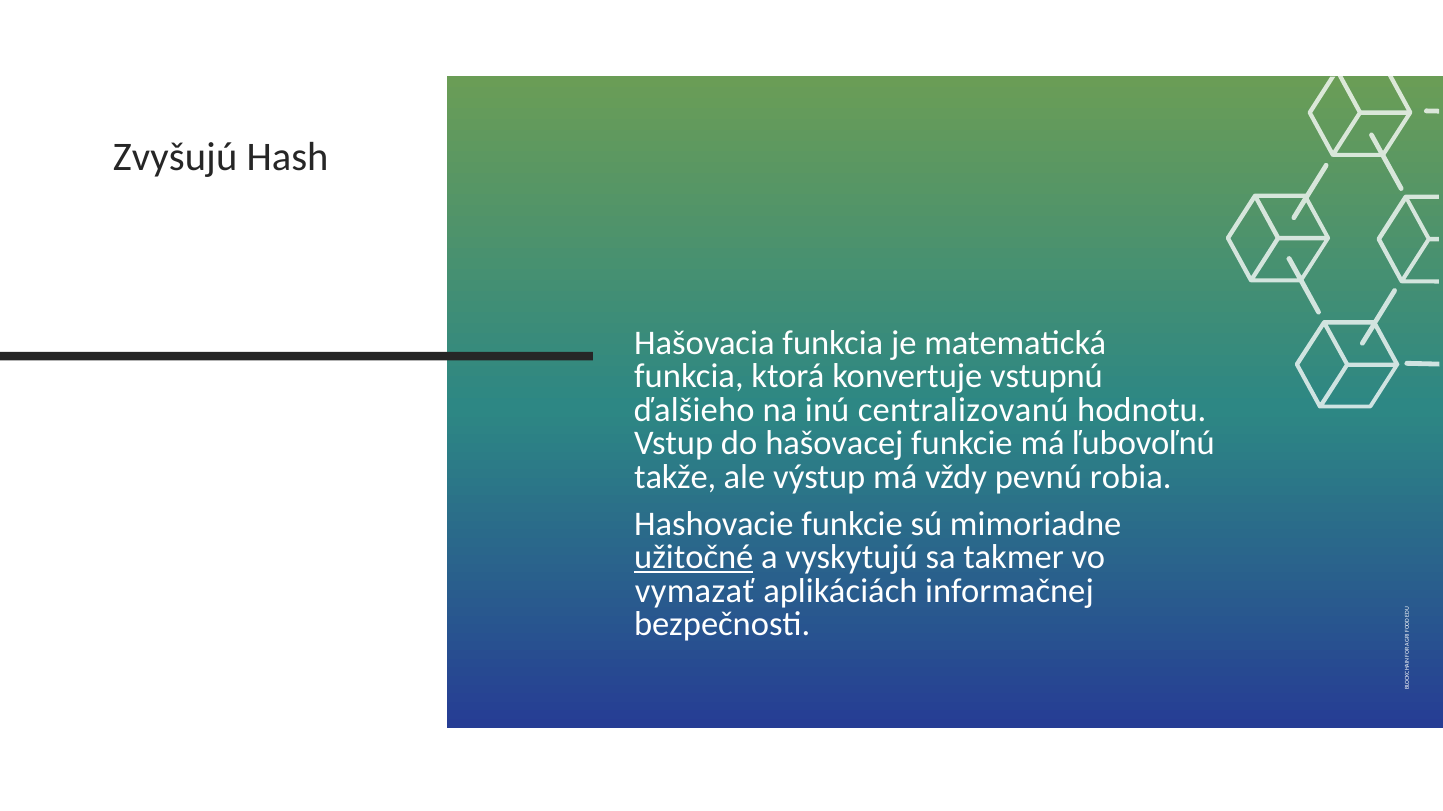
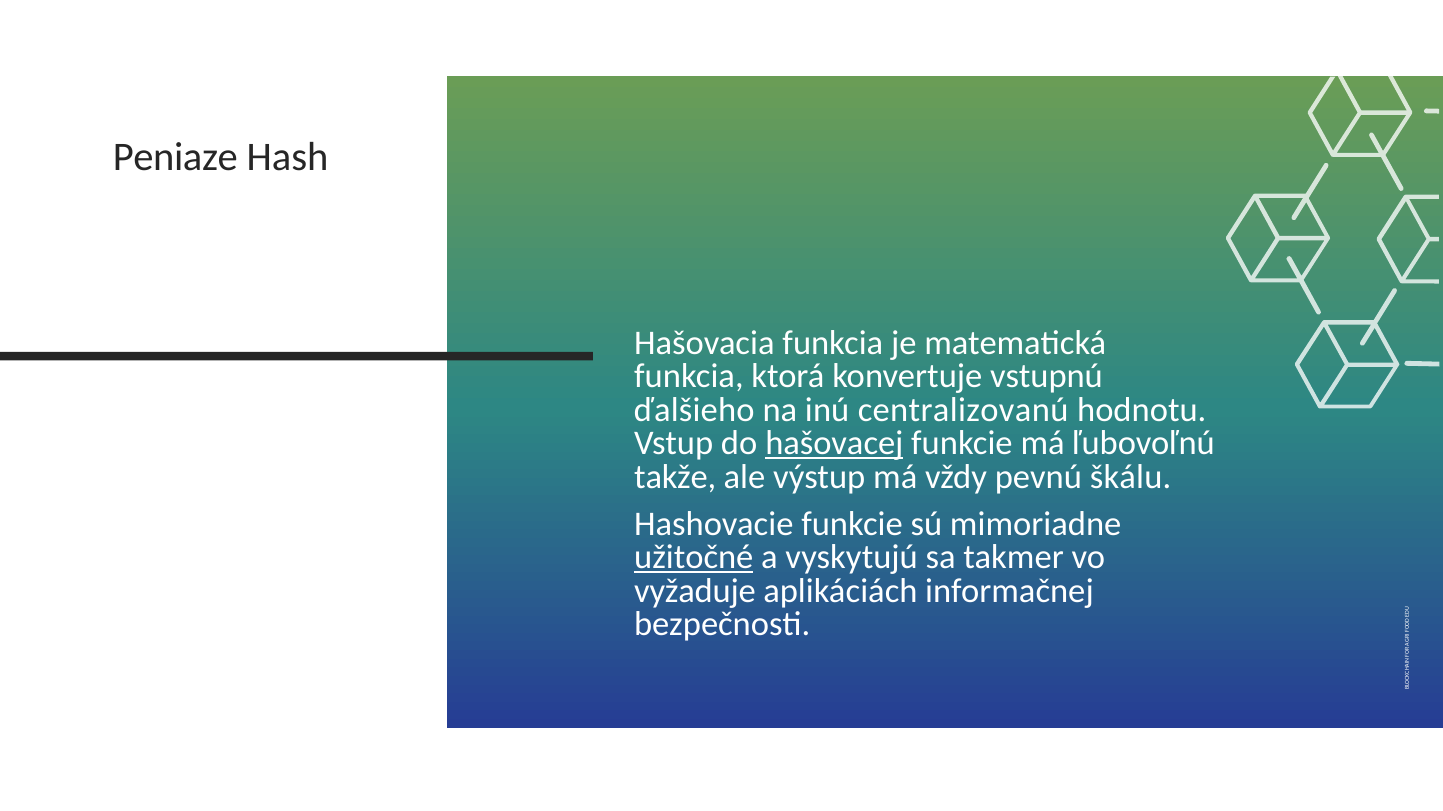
Zvyšujú: Zvyšujú -> Peniaze (175, 158)
hašovacej underline: none -> present (834, 444)
robia: robia -> škálu (1131, 477)
vymazať: vymazať -> vyžaduje (695, 592)
